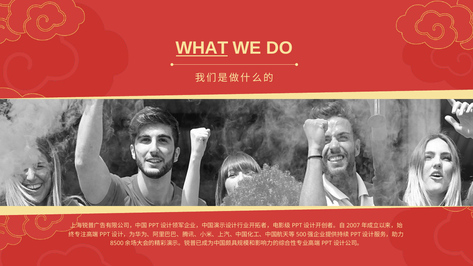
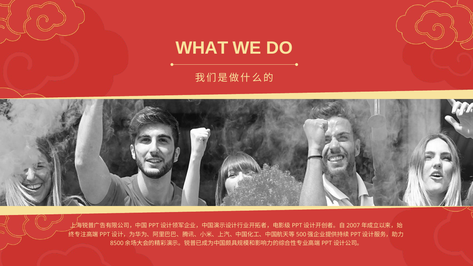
WHAT underline: present -> none (202, 48)
